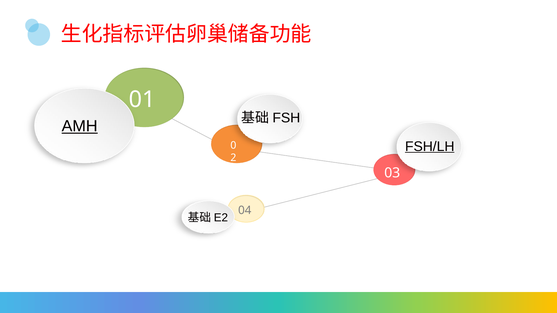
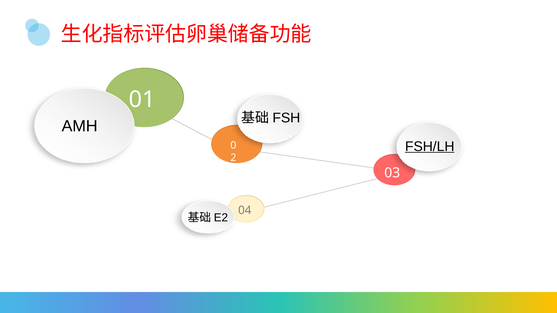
AMH underline: present -> none (80, 126)
